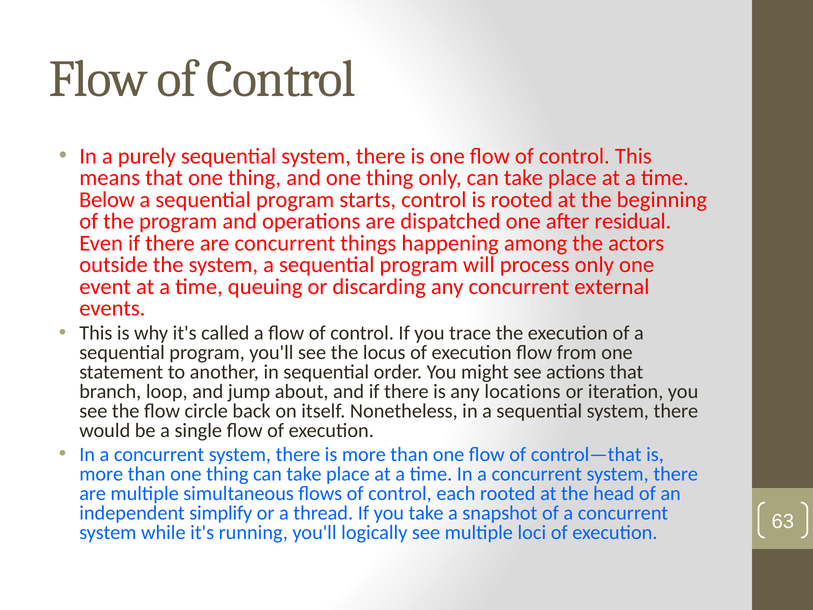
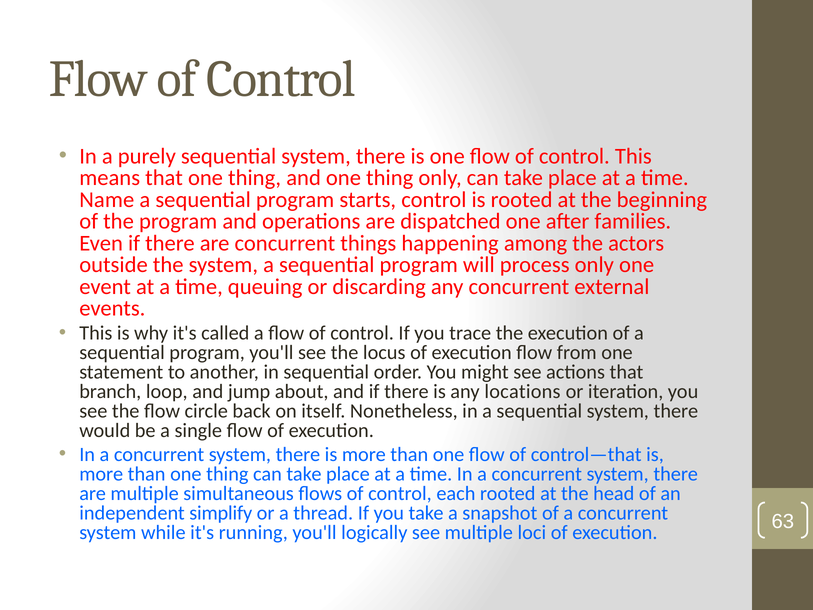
Below: Below -> Name (107, 200)
residual: residual -> families (633, 221)
